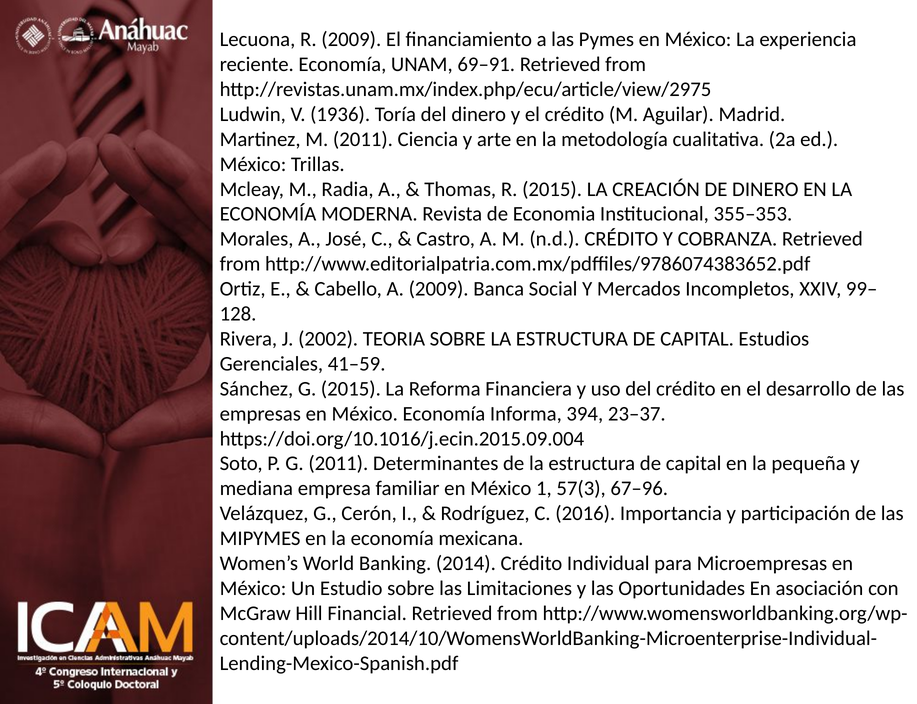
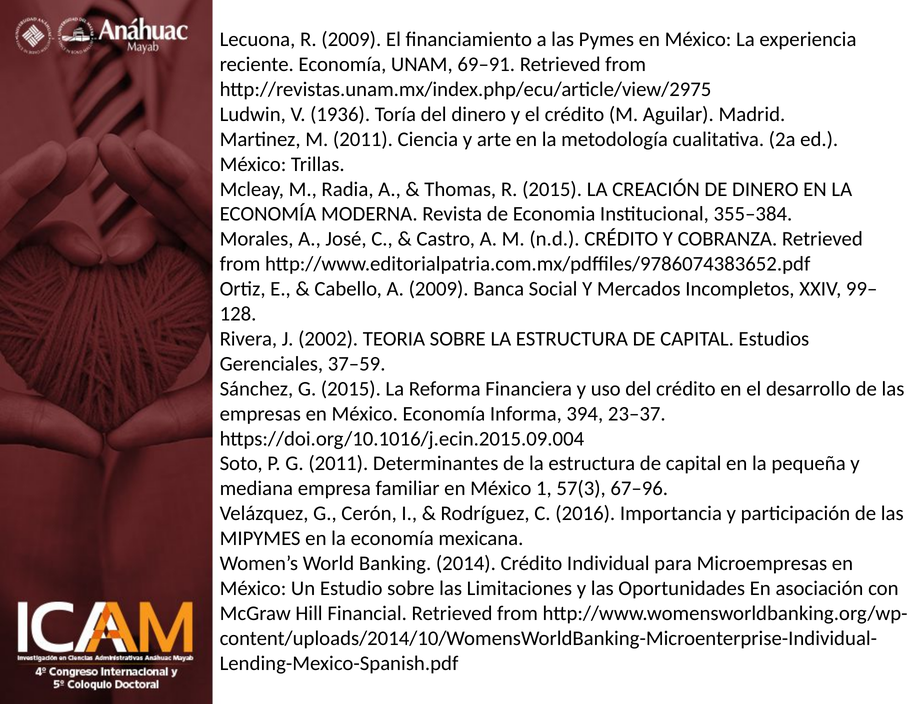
355–353: 355–353 -> 355–384 (753, 214)
41–59: 41–59 -> 37–59 (357, 364)
